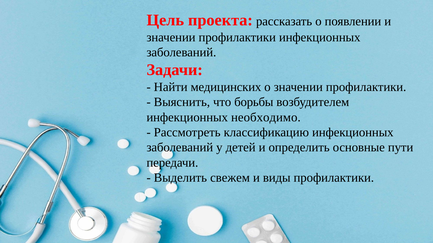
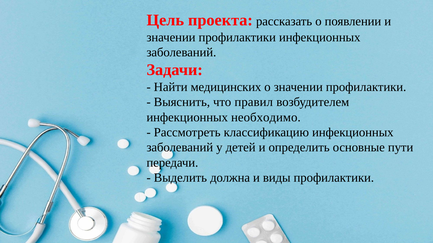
борьбы: борьбы -> правил (254, 102)
свежем: свежем -> должна (230, 178)
